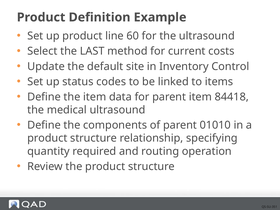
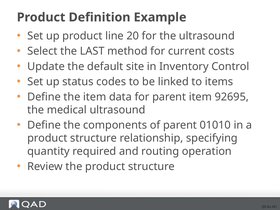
60: 60 -> 20 (133, 36)
84418: 84418 -> 92695 (232, 97)
